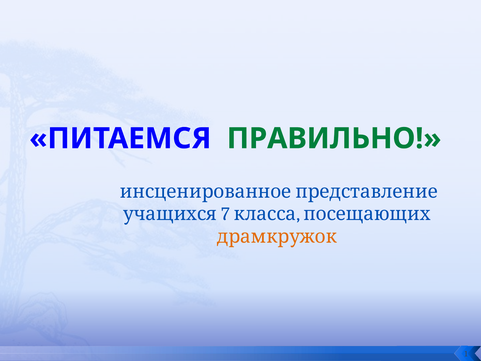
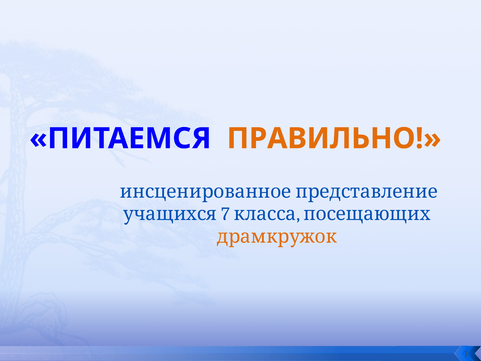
ПРАВИЛЬНО colour: green -> orange (334, 138)
